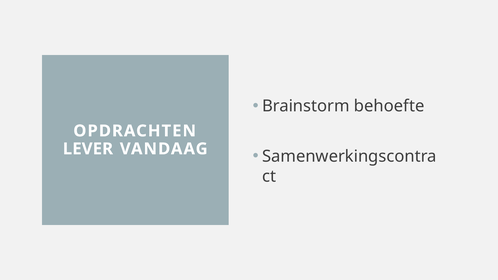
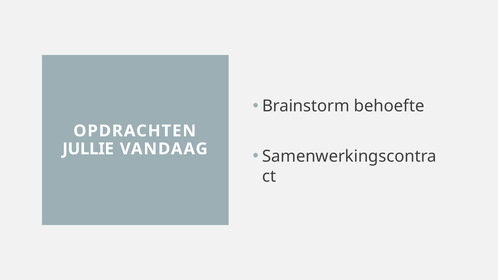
LEVER: LEVER -> JULLIE (88, 149)
